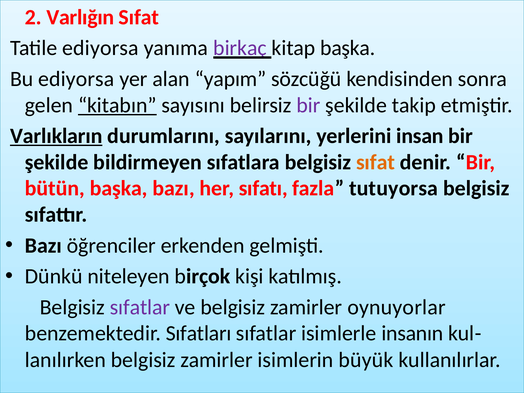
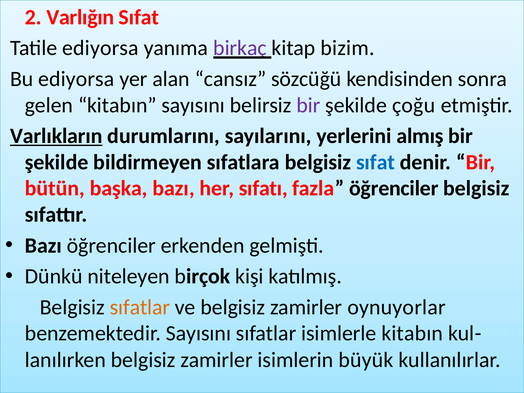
kitap başka: başka -> bizim (348, 48)
yapım: yapım -> cansız (230, 79)
kitabın underline: present -> none (117, 105)
takip: takip -> çoğu (414, 105)
insan: insan -> almış (420, 136)
sıfat colour: orange -> blue (375, 162)
fazla tutuyorsa: tutuyorsa -> öğrenciler (394, 188)
sıfatlar colour: purple -> orange (140, 307)
benzemektedir Sıfatları: Sıfatları -> Sayısını (198, 333)
isimlerle insanın: insanın -> kitabın (412, 333)
